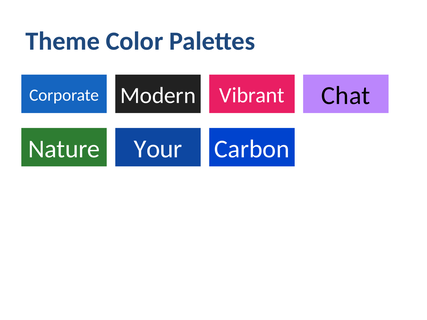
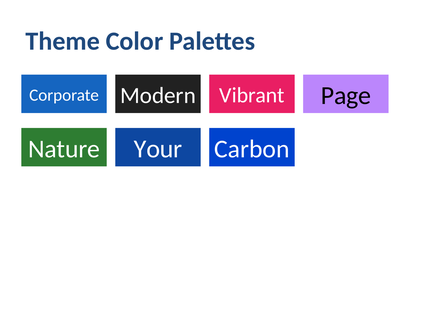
Chat: Chat -> Page (346, 96)
